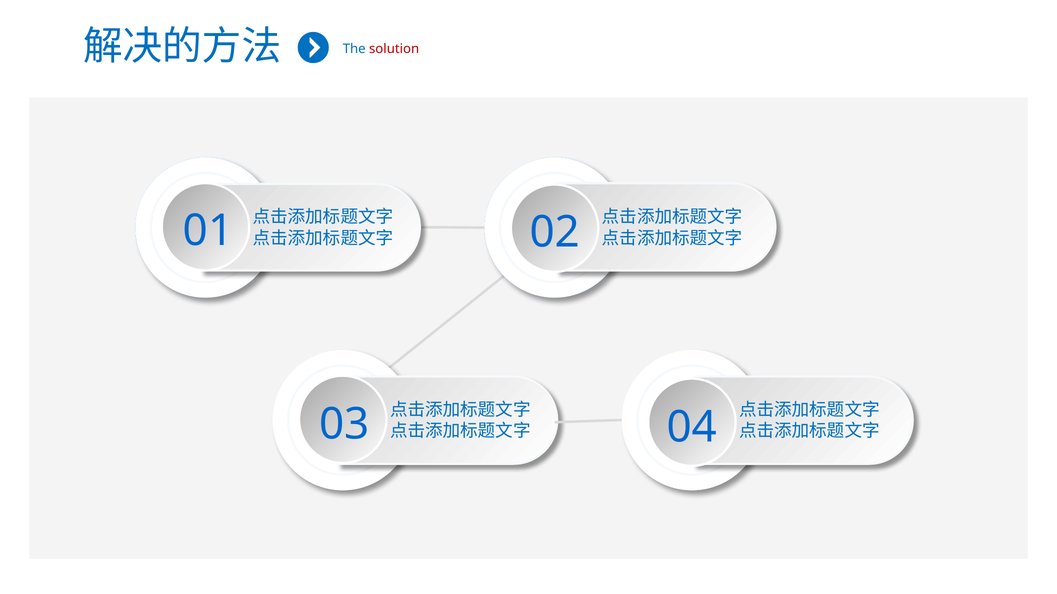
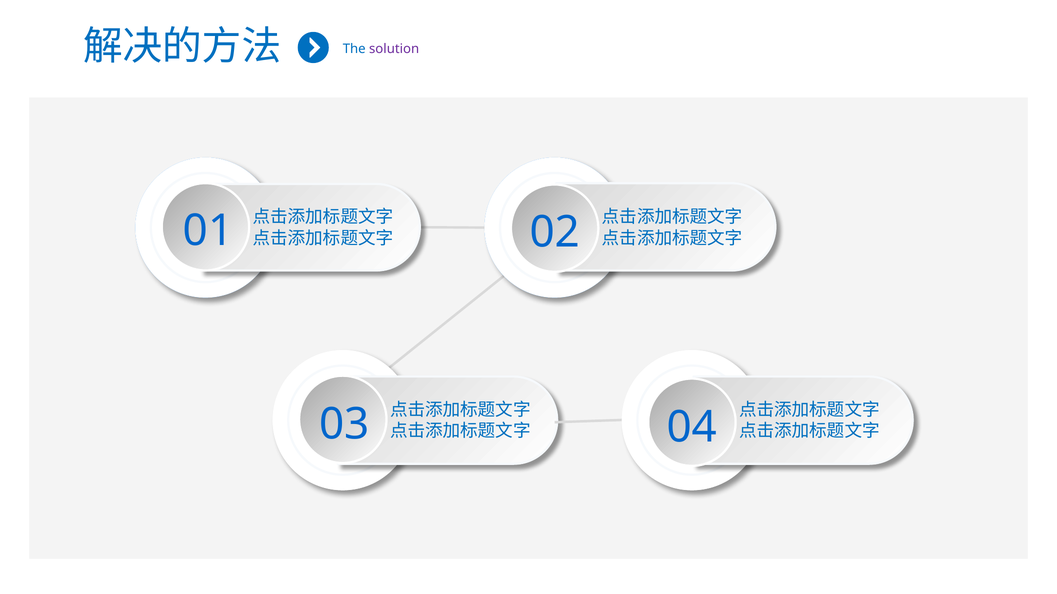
solution colour: red -> purple (394, 49)
